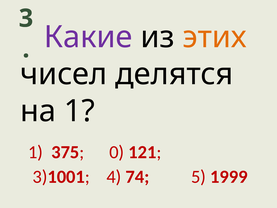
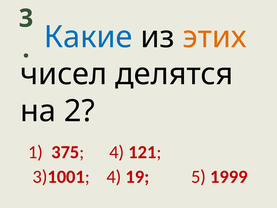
Какие colour: purple -> blue (88, 37)
на 1: 1 -> 2 (79, 111)
375 0: 0 -> 4 (117, 152)
74: 74 -> 19 (137, 177)
